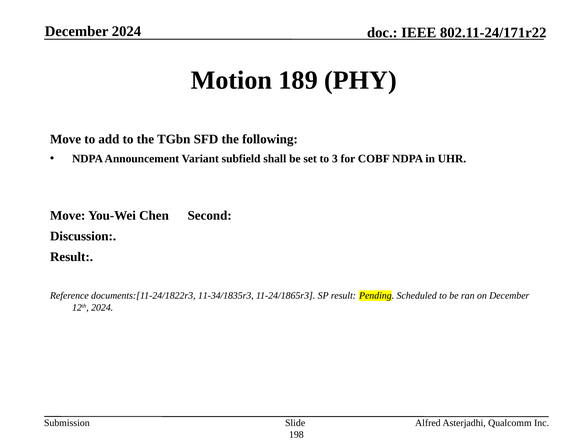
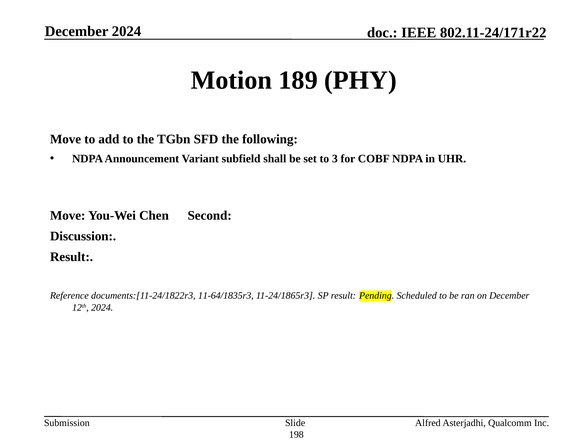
11-34/1835r3: 11-34/1835r3 -> 11-64/1835r3 (226, 296)
